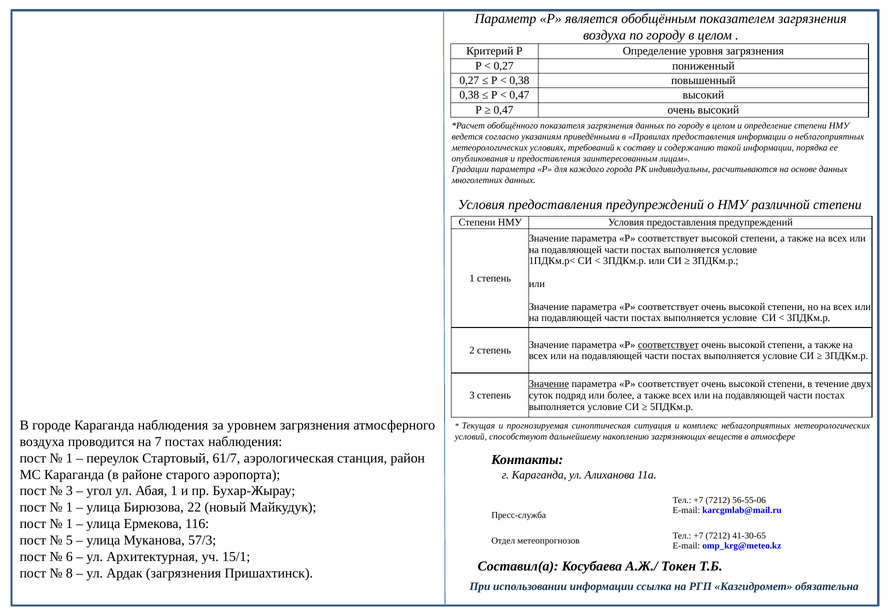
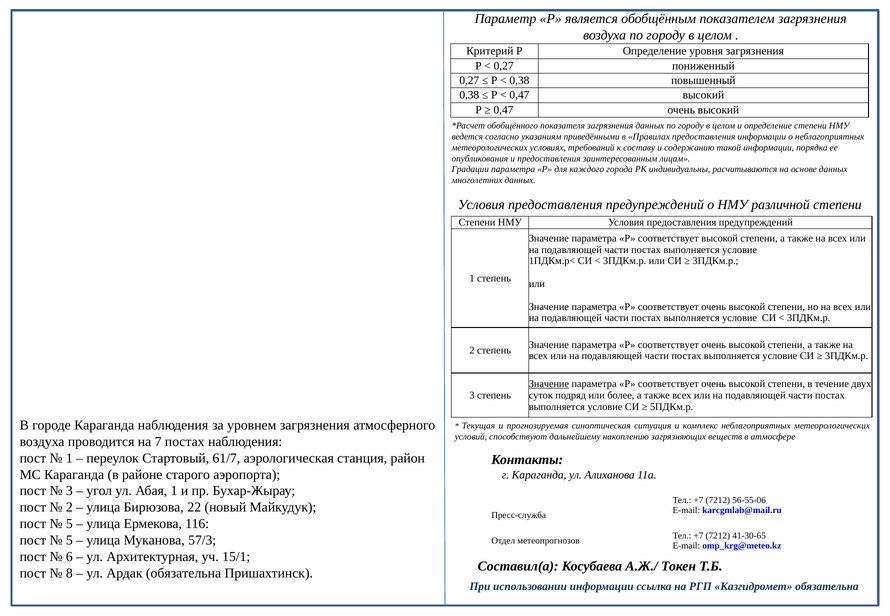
соответствует underline: present -> none (668, 345)
1: 1 -> 2 (69, 507)
1: 1 -> 5 (69, 524)
Ардак загрязнения: загрязнения -> обязательна (184, 573)
